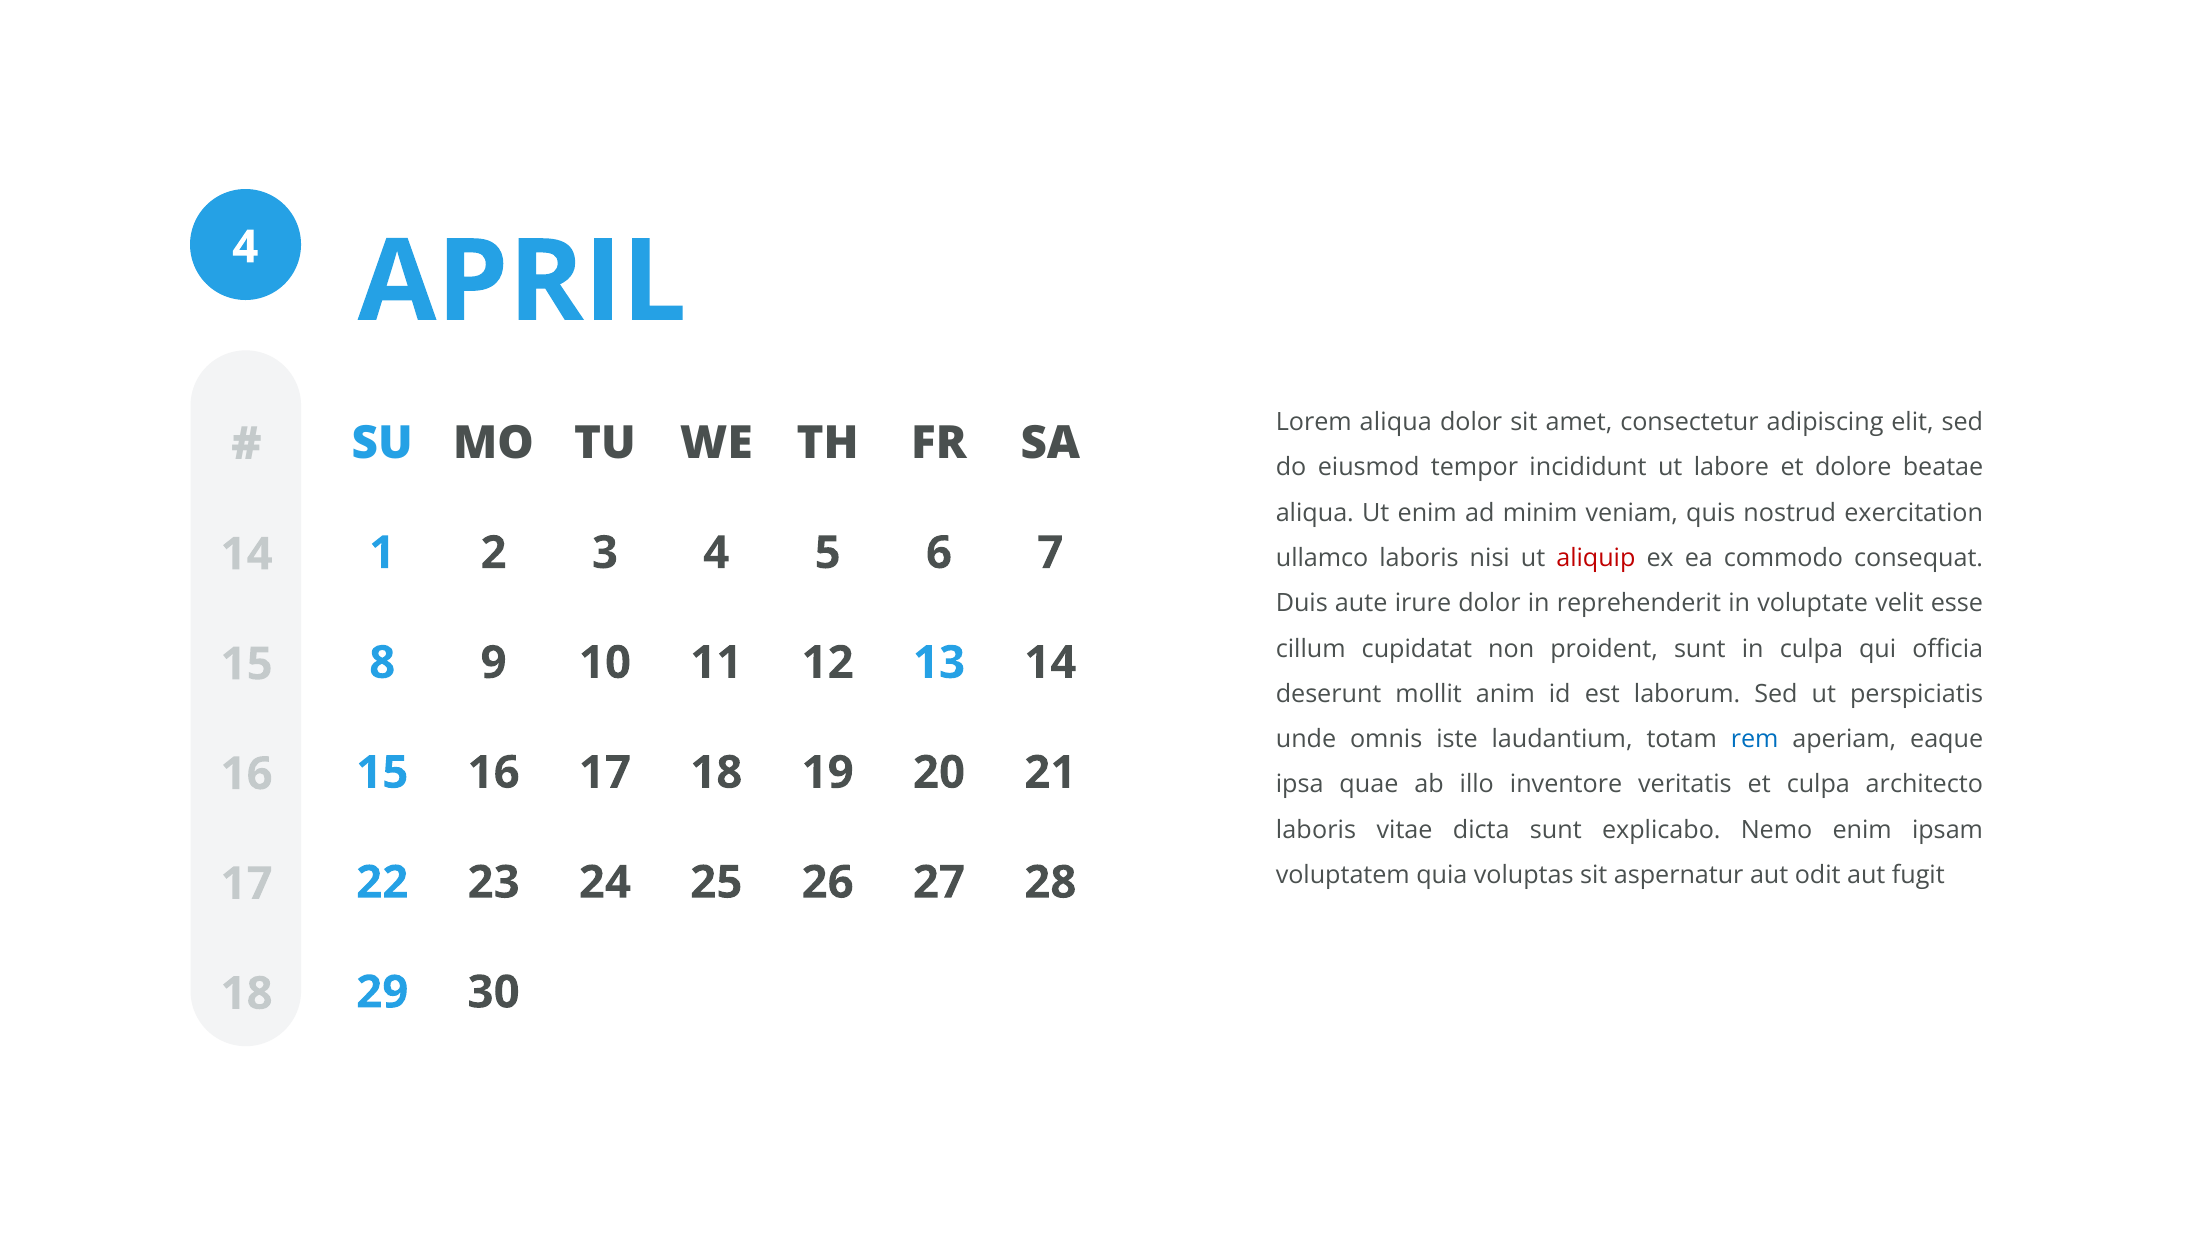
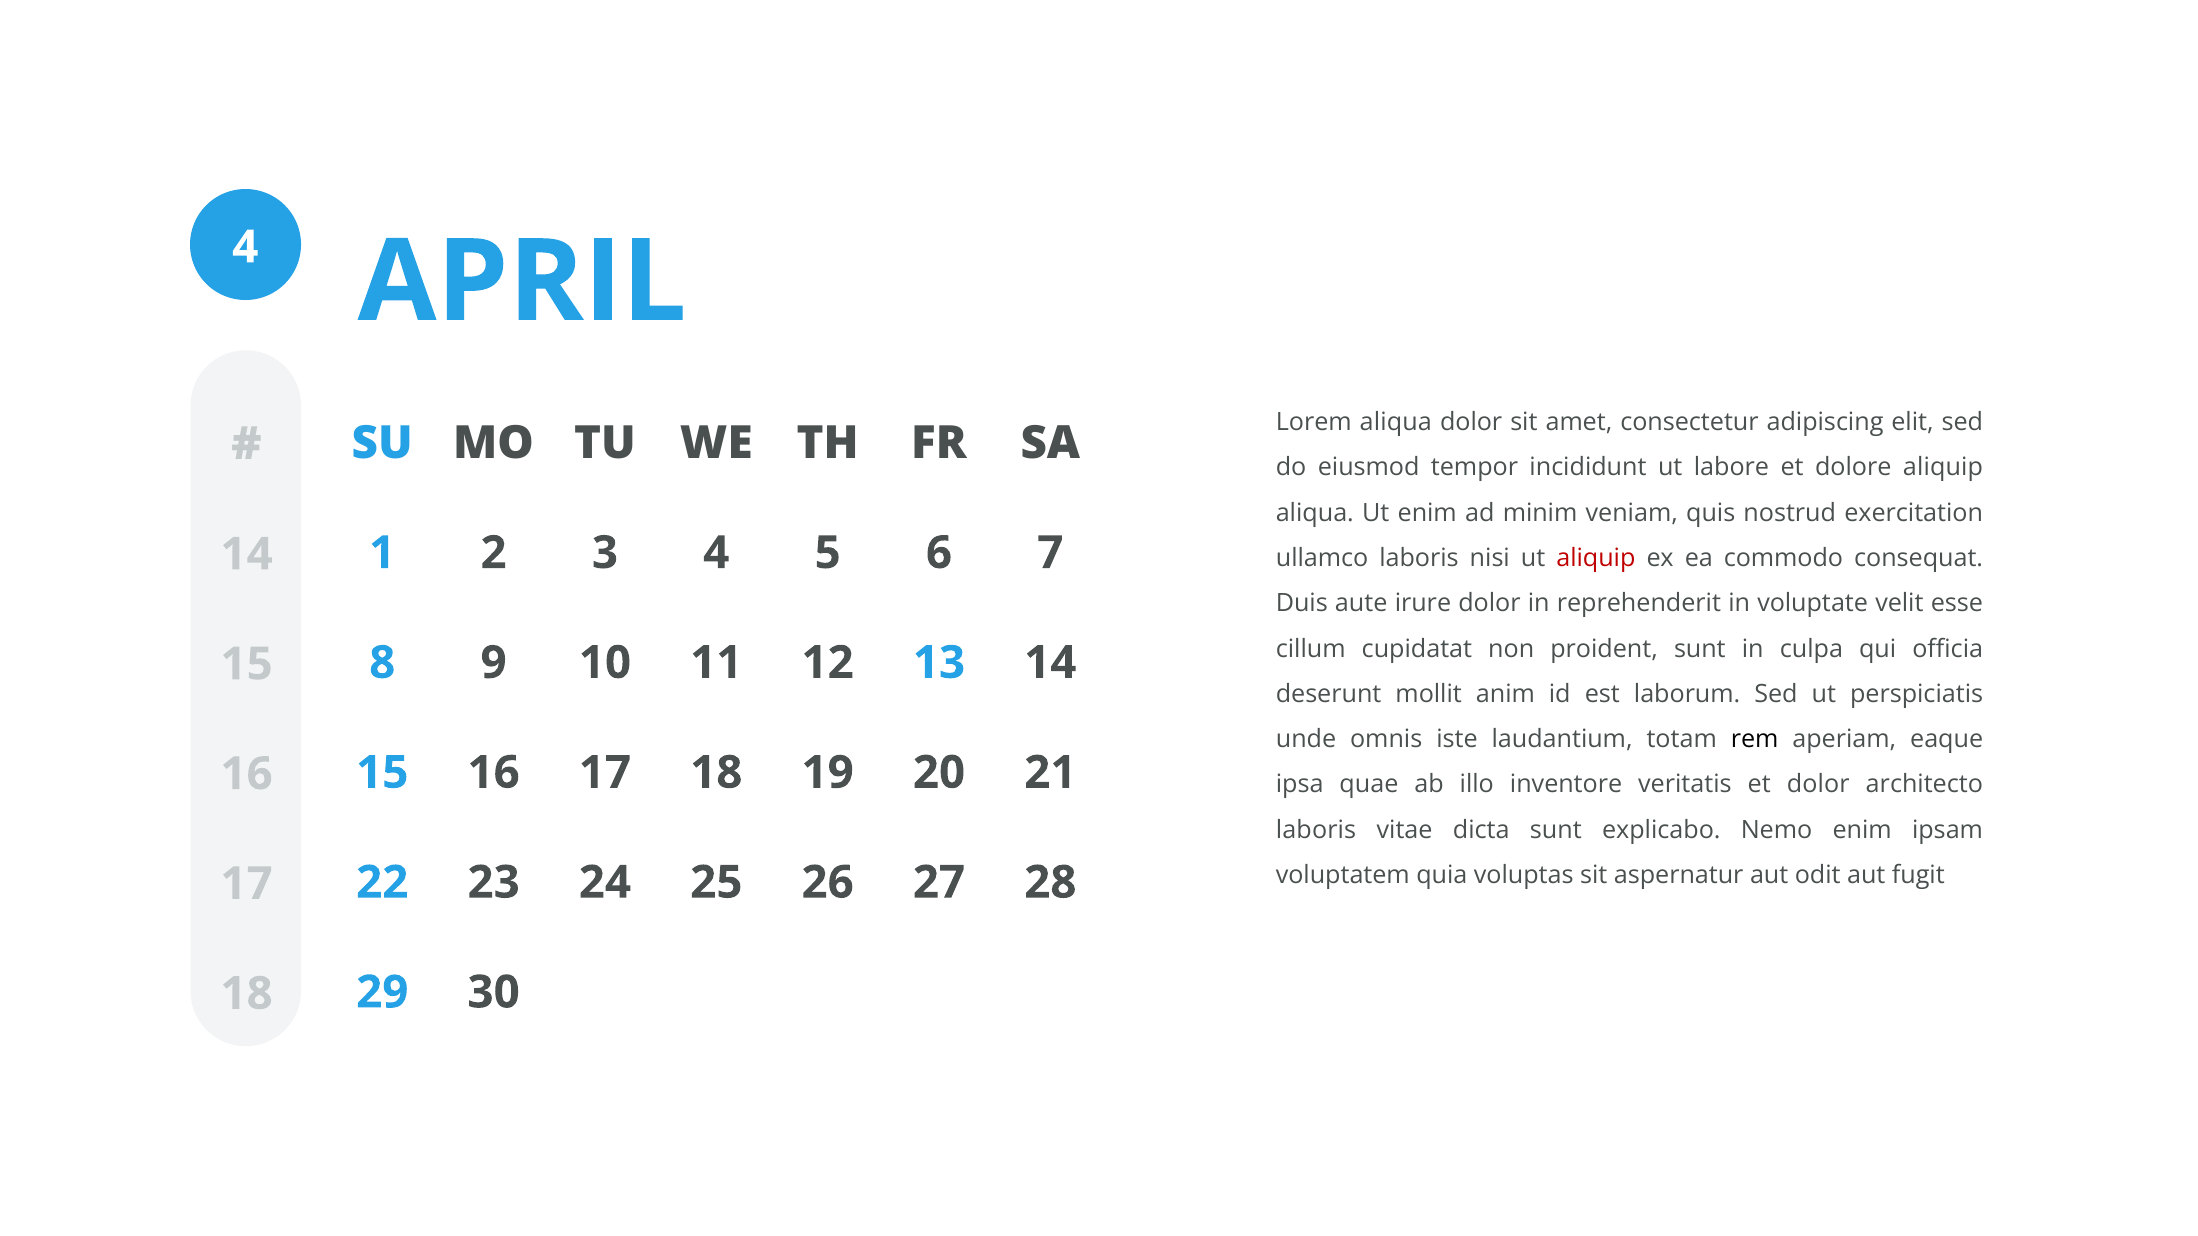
dolore beatae: beatae -> aliquip (1943, 468)
rem colour: blue -> black (1755, 740)
et culpa: culpa -> dolor (1818, 785)
